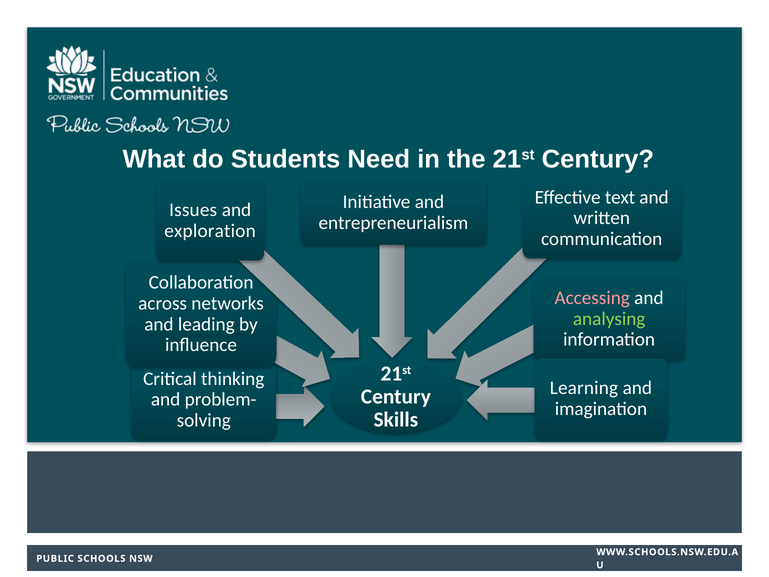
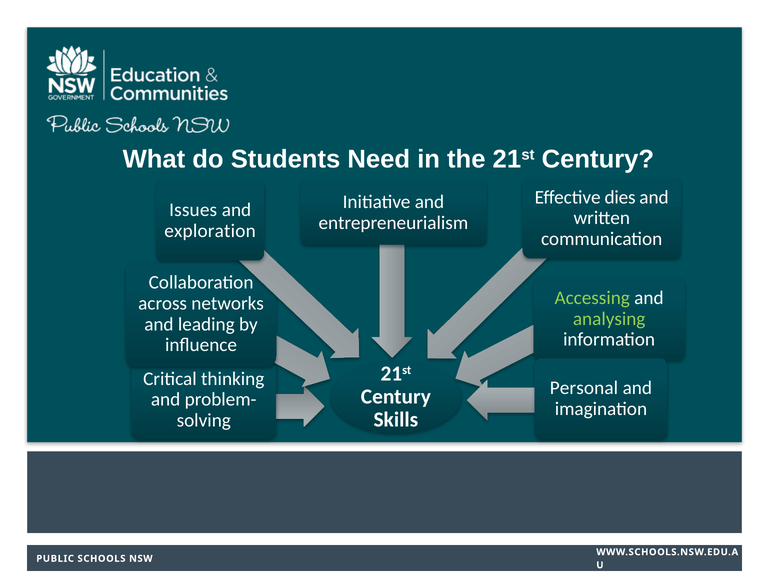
text: text -> dies (620, 197)
Accessing colour: pink -> light green (592, 298)
Learning: Learning -> Personal (584, 388)
